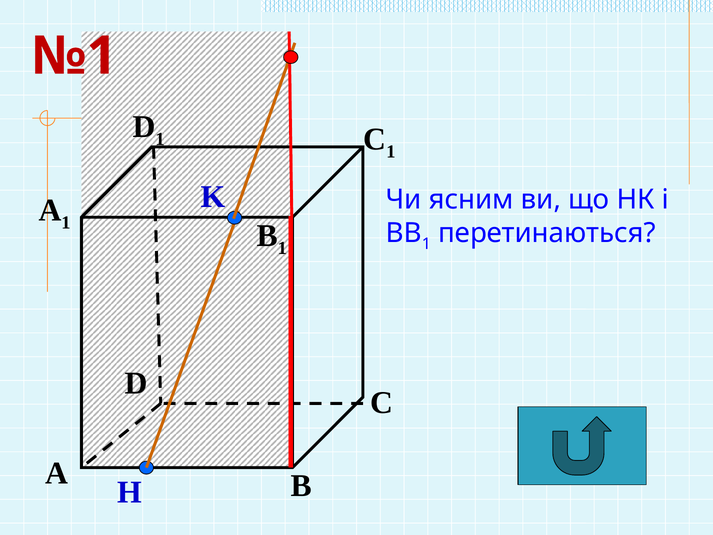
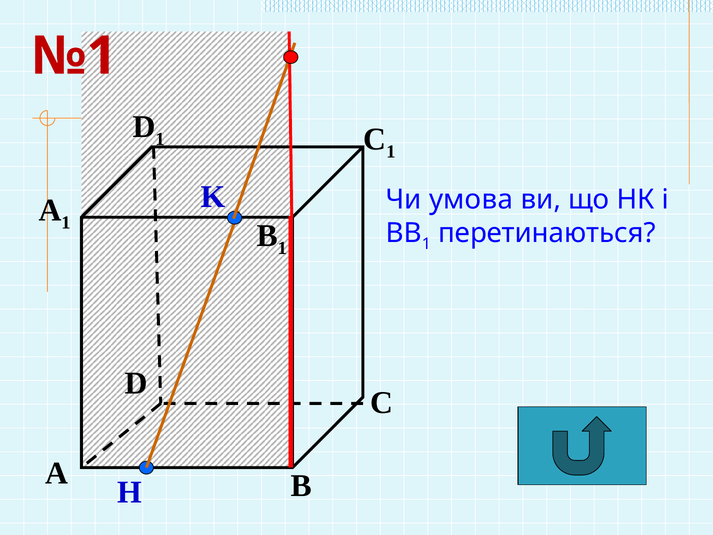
ясним: ясним -> умова (471, 200)
